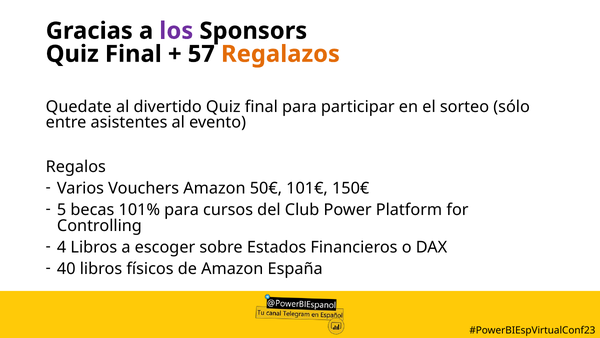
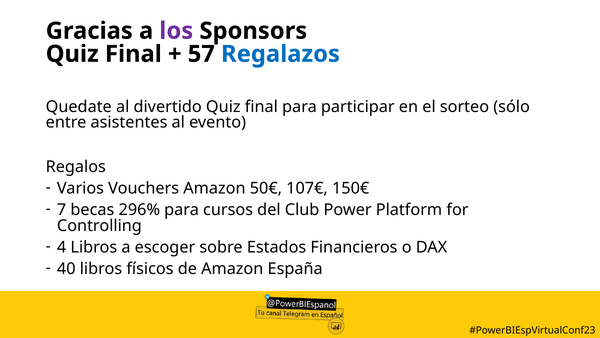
Regalazos colour: orange -> blue (281, 54)
101€: 101€ -> 107€ (307, 188)
5: 5 -> 7 (62, 210)
101%: 101% -> 296% (139, 210)
